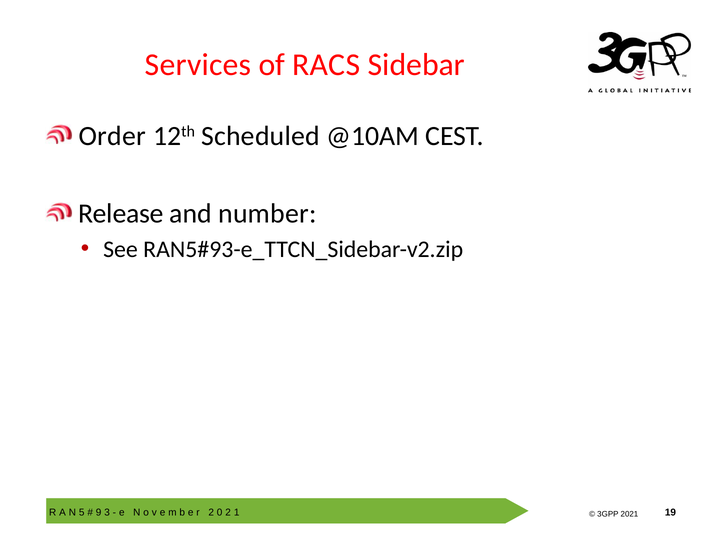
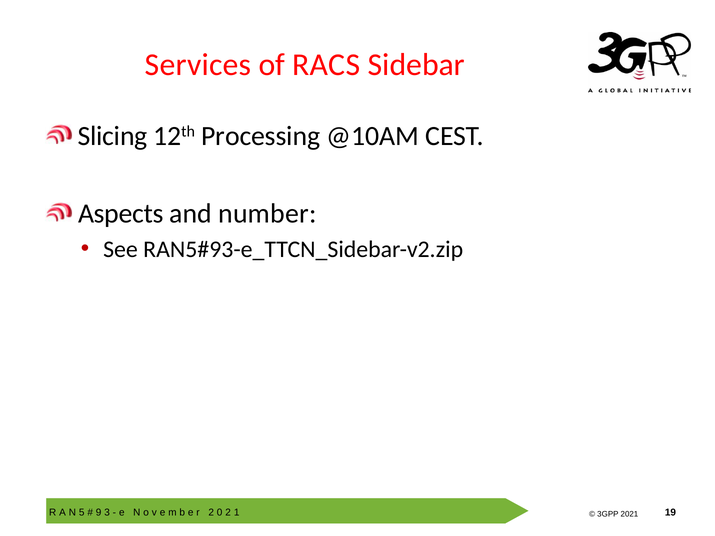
Order: Order -> Slicing (113, 136)
Scheduled: Scheduled -> Processing (261, 136)
Release: Release -> Aspects (121, 214)
